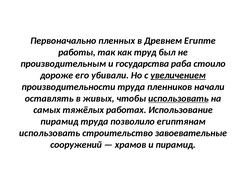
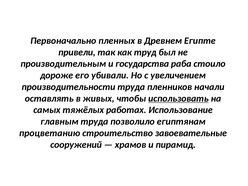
работы: работы -> привели (77, 52)
увеличением underline: present -> none (178, 75)
пирамид: пирамид -> главным (59, 122)
использовать: использовать -> процветанию (50, 133)
